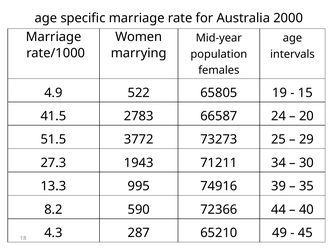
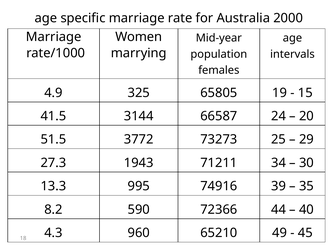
522: 522 -> 325 (139, 93)
2783: 2783 -> 3144 (139, 116)
287: 287 -> 960 (139, 233)
